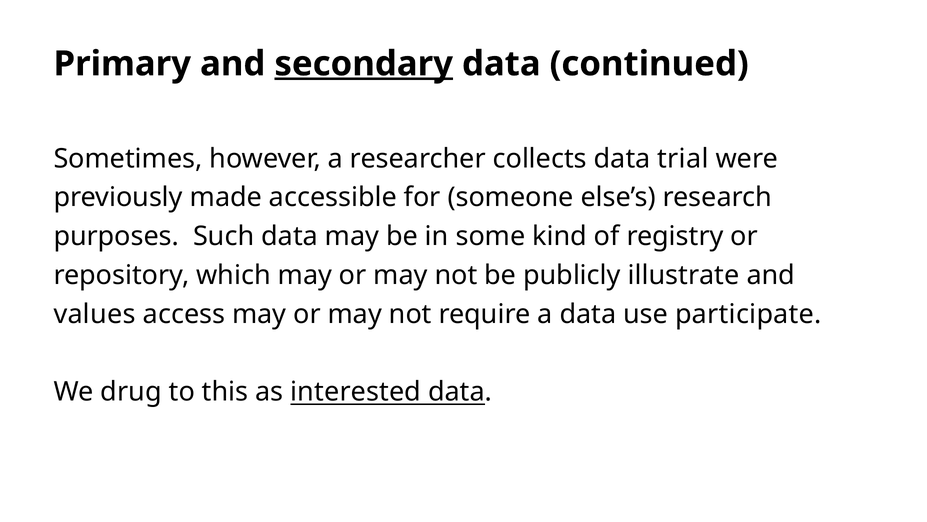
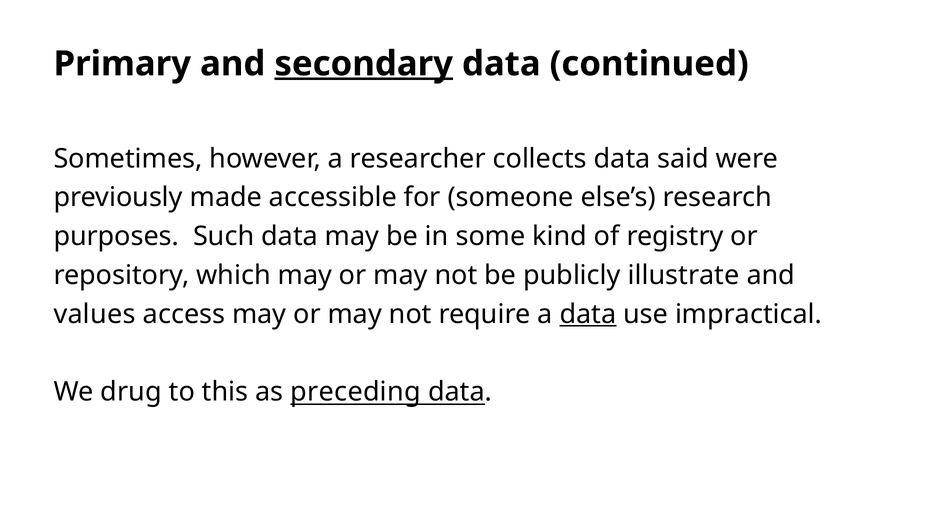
trial: trial -> said (683, 158)
data underline: none -> present (588, 314)
participate: participate -> impractical (749, 314)
interested: interested -> preceding (356, 391)
